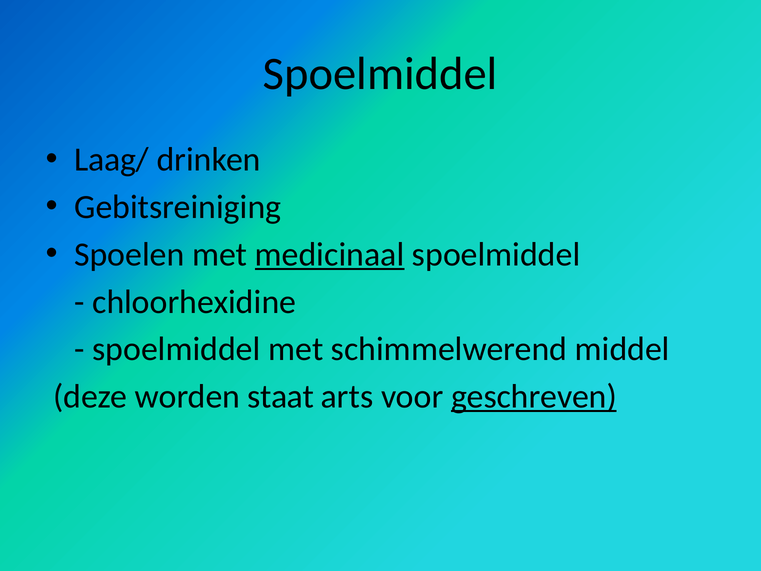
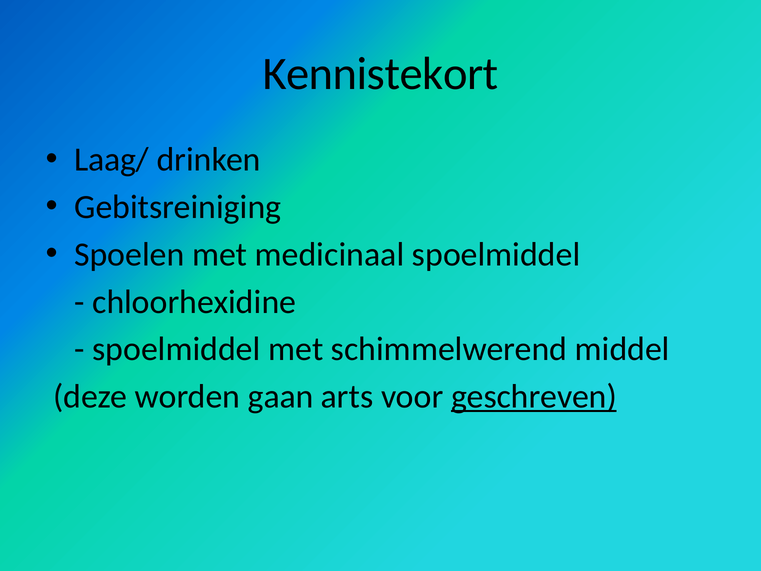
Spoelmiddel: Spoelmiddel -> Kennistekort (380, 74)
medicinaal underline: present -> none (330, 254)
staat: staat -> gaan (281, 396)
